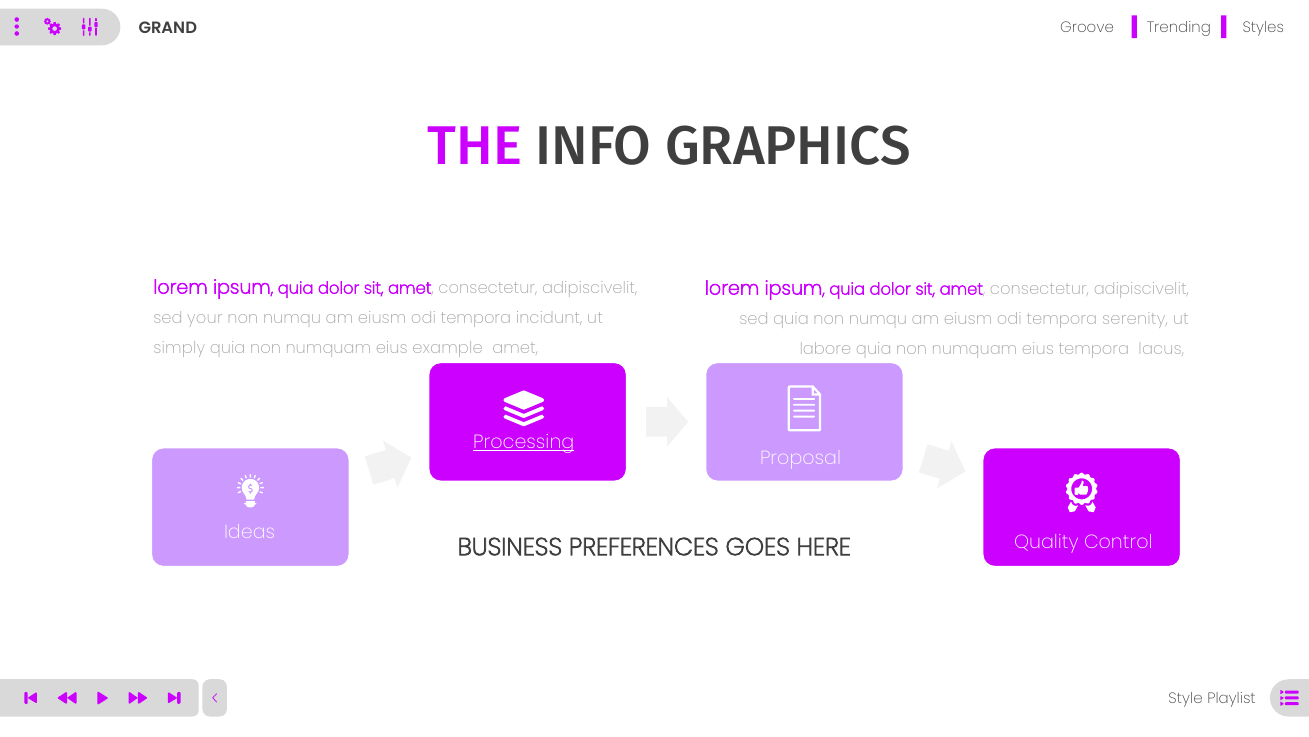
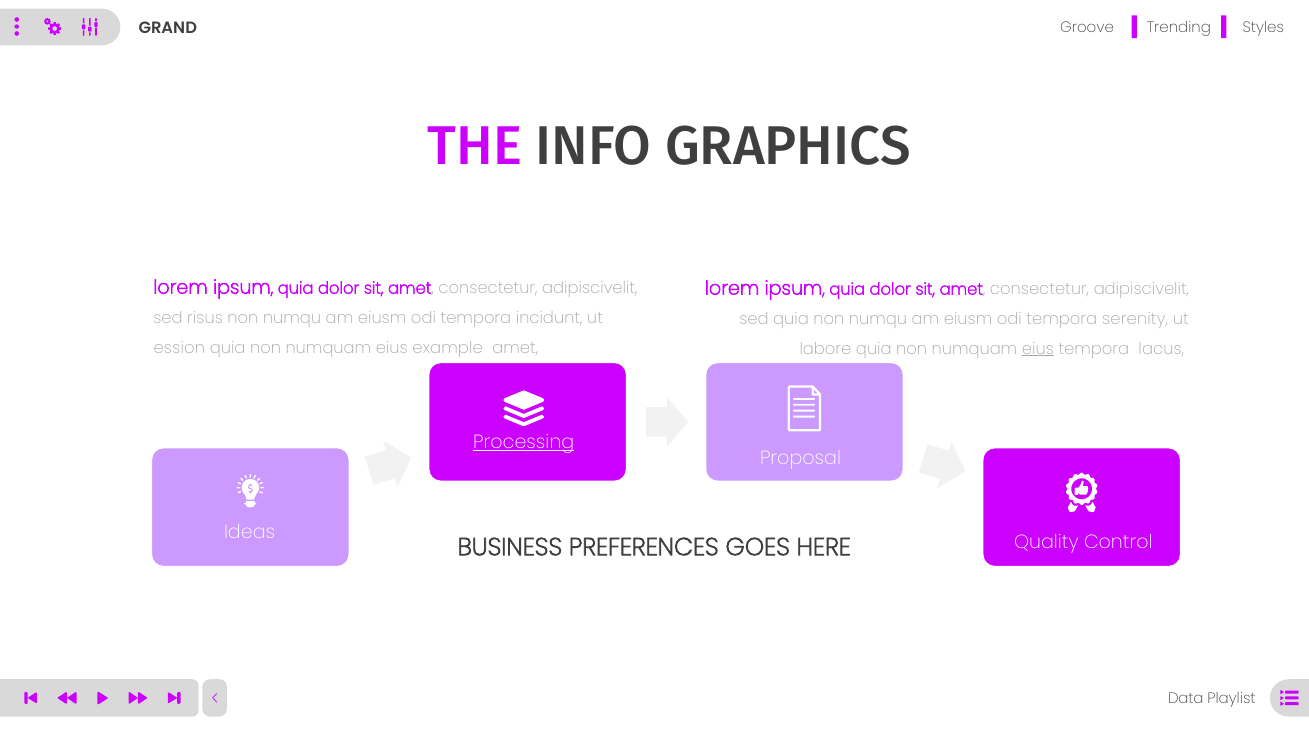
your: your -> risus (205, 318)
simply: simply -> ession (179, 347)
eius underline: none -> present (1038, 348)
Style: Style -> Data (1186, 698)
